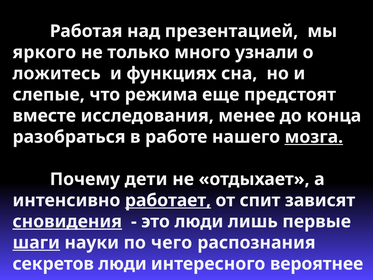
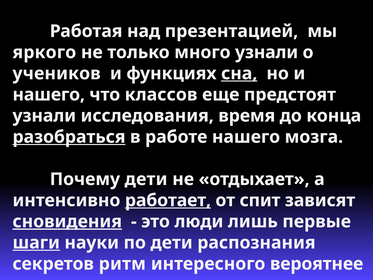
ложитесь: ложитесь -> учеников (57, 73)
сна underline: none -> present (239, 73)
слепые: слепые -> нашего (49, 95)
режима: режима -> классов (161, 95)
вместе: вместе -> узнали (44, 116)
менее: менее -> время (247, 116)
разобраться underline: none -> present (69, 137)
мозга underline: present -> none (314, 137)
по чего: чего -> дети (172, 242)
секретов люди: люди -> ритм (122, 264)
